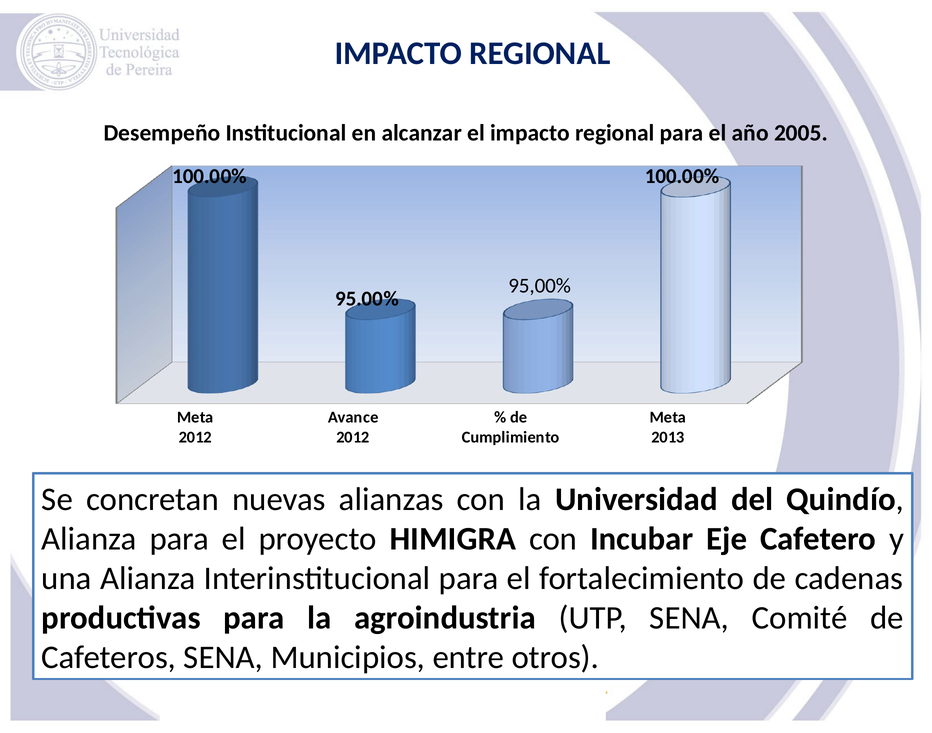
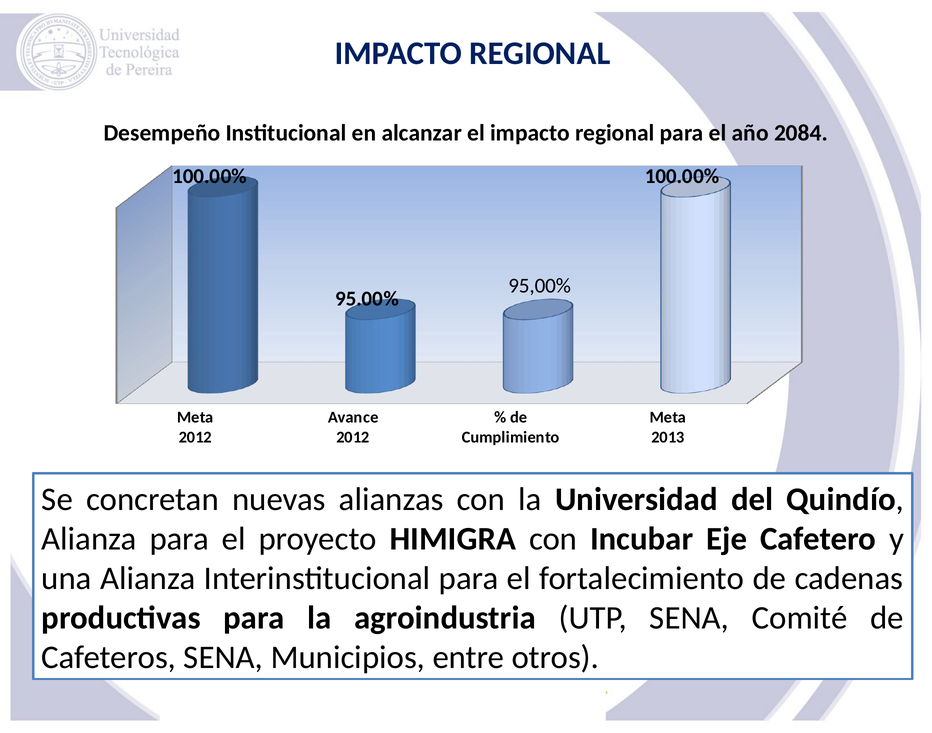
2005: 2005 -> 2084 (801, 133)
